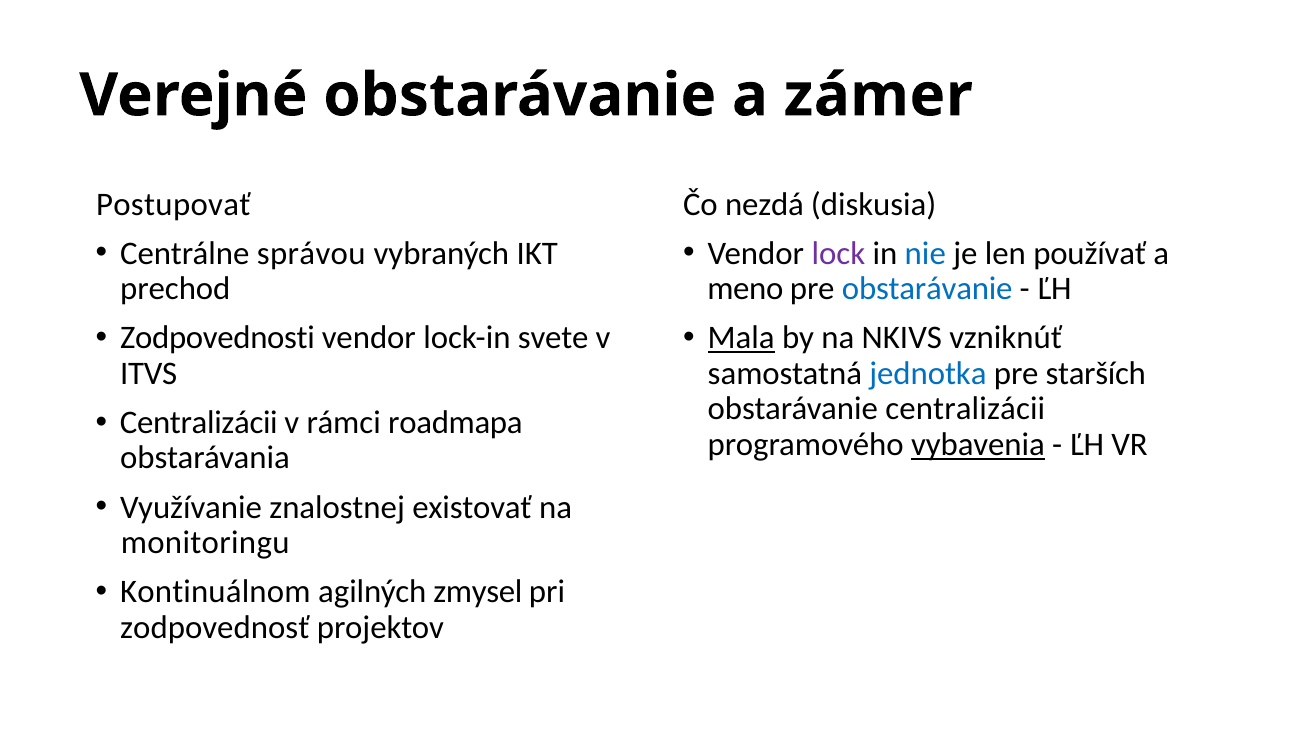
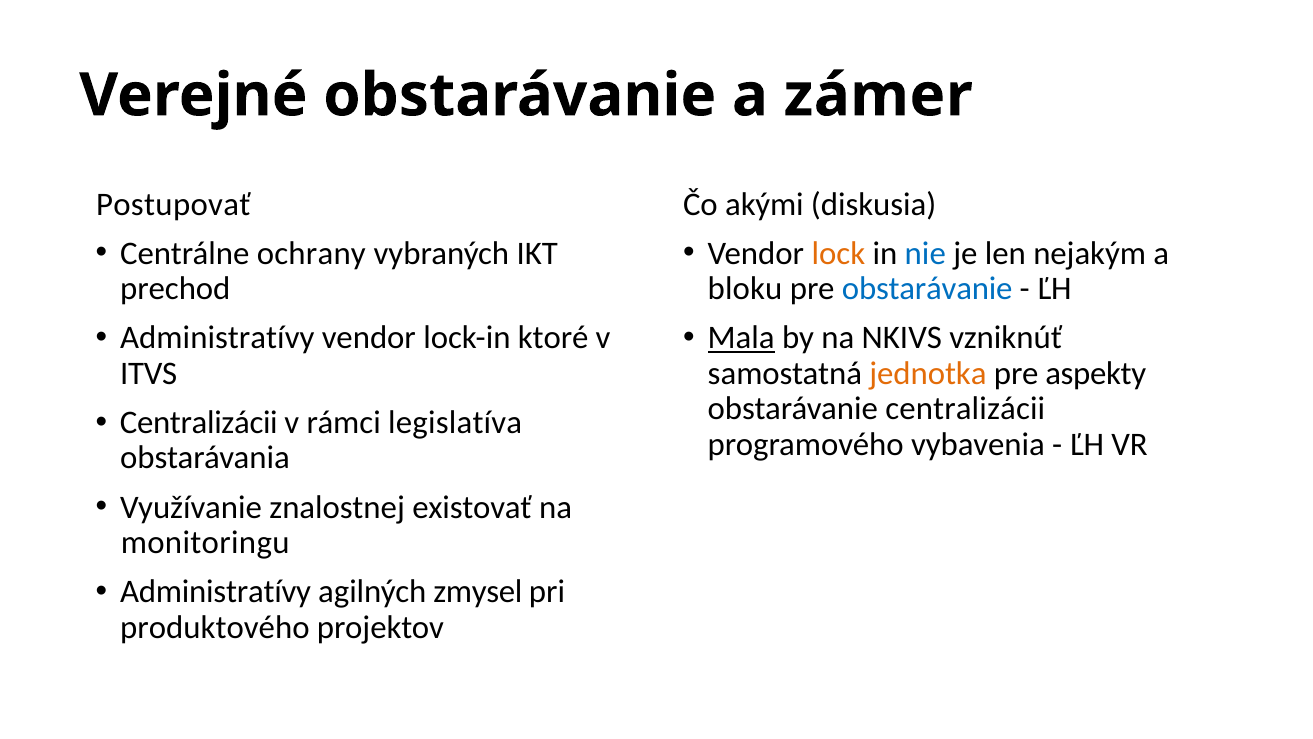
nezdá: nezdá -> akými (764, 204)
správou: správou -> ochrany (311, 253)
lock colour: purple -> orange (838, 253)
používať: používať -> nejakým (1090, 253)
meno: meno -> bloku (745, 289)
Zodpovednosti: Zodpovednosti -> Administratívy (217, 338)
svete: svete -> ktoré (553, 338)
jednotka colour: blue -> orange (928, 373)
starších: starších -> aspekty (1096, 373)
roadmapa: roadmapa -> legislatíva (455, 422)
vybavenia underline: present -> none (978, 444)
Kontinuálnom: Kontinuálnom -> Administratívy (216, 591)
zodpovednosť: zodpovednosť -> produktového (215, 627)
